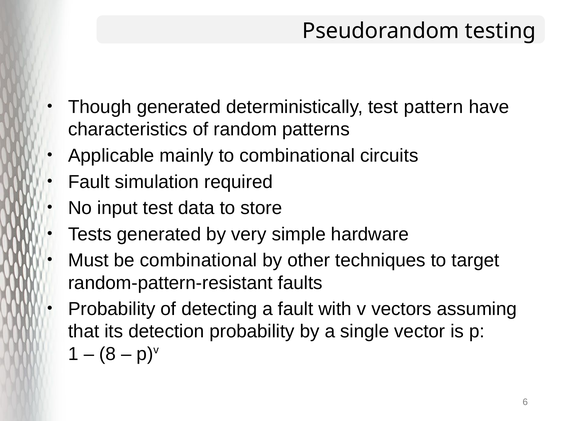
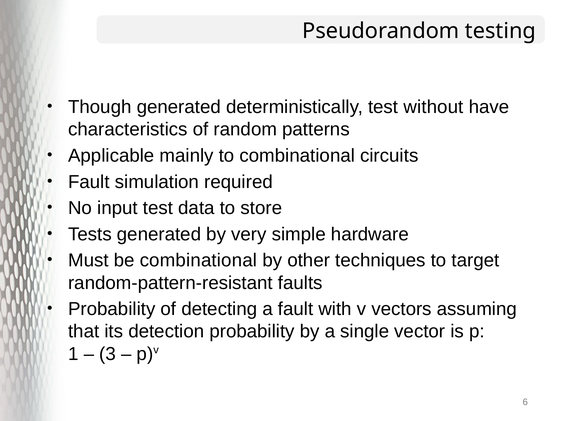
pattern: pattern -> without (433, 107)
8: 8 -> 3 (108, 354)
